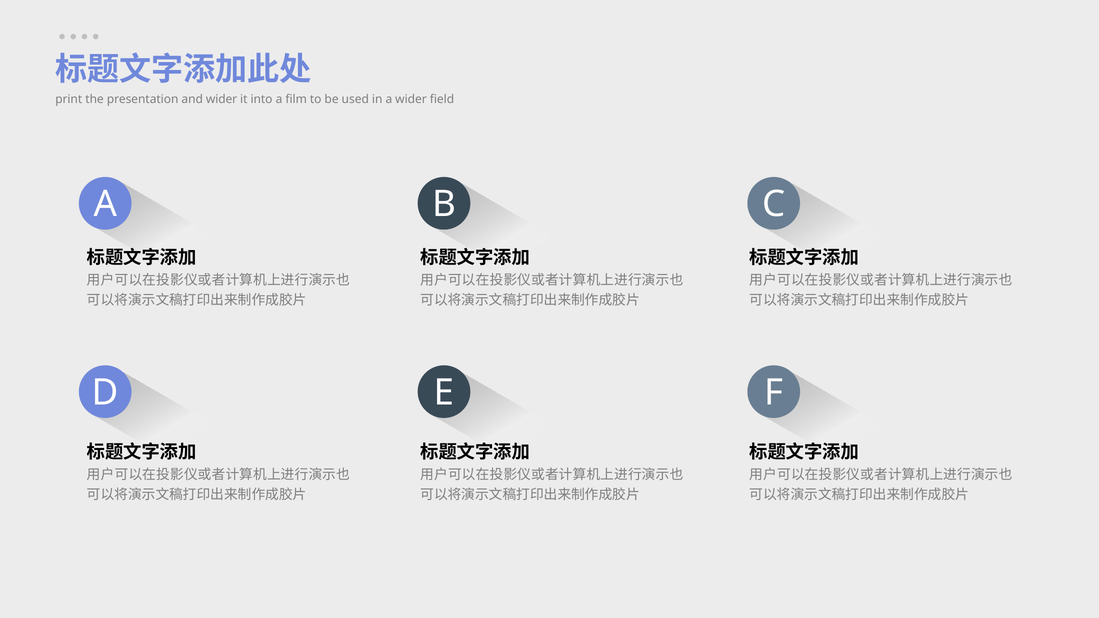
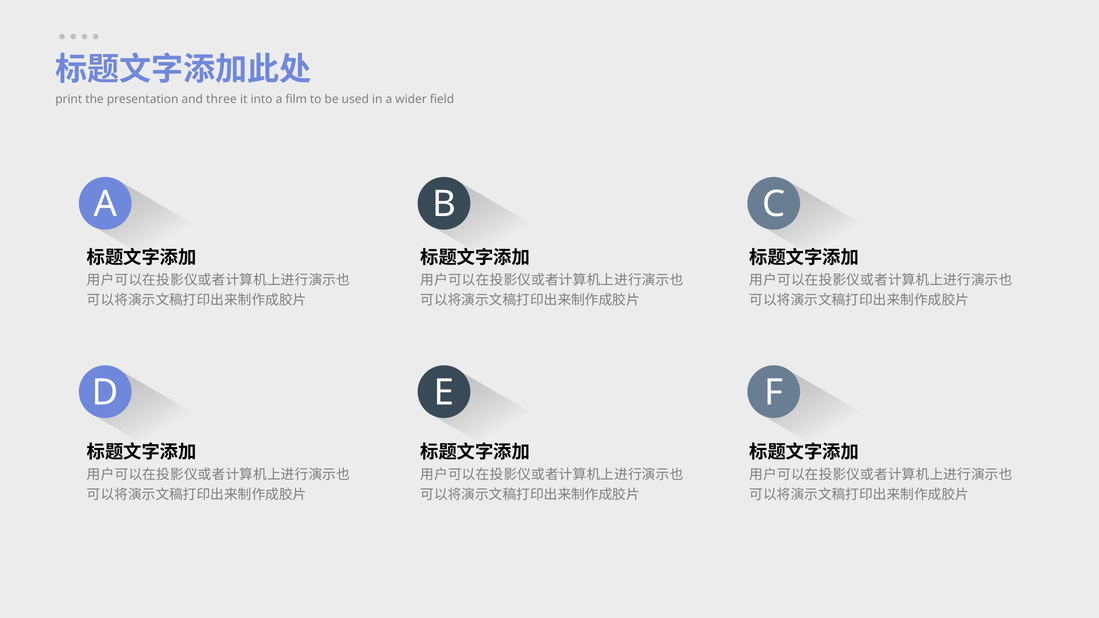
and wider: wider -> three (221, 99)
